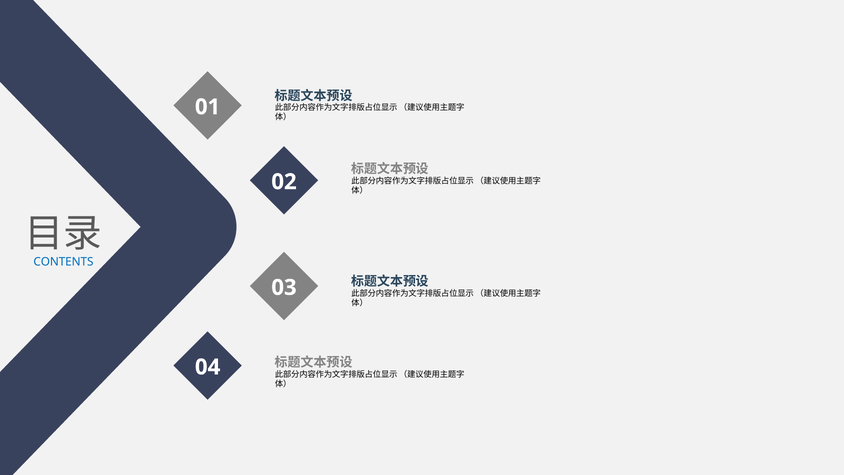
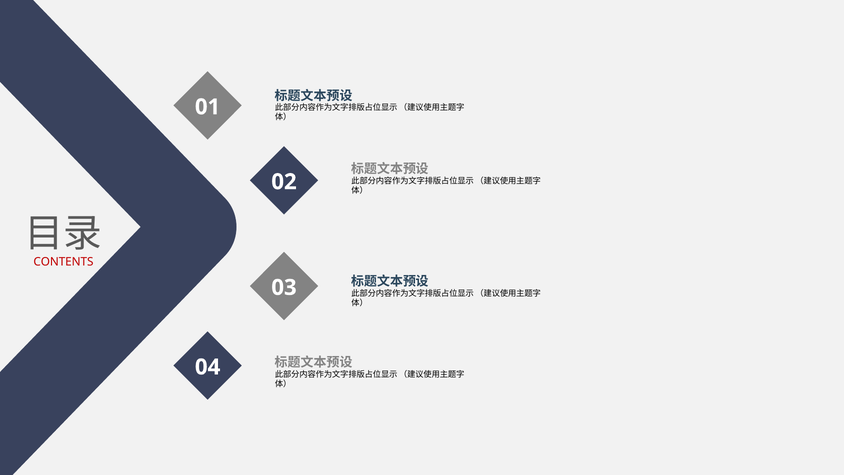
CONTENTS colour: blue -> red (63, 262)
